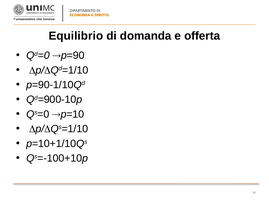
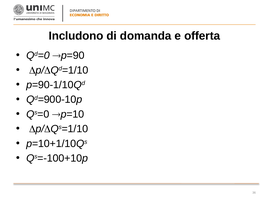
Equilibrio: Equilibrio -> Includono (76, 36)
